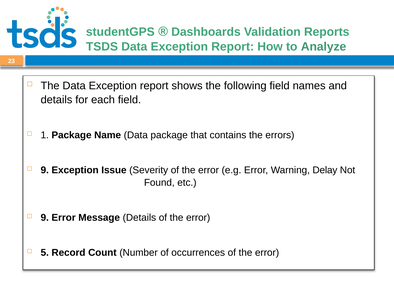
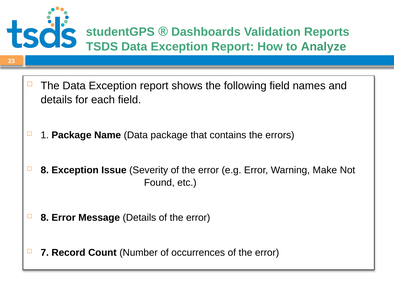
9: 9 -> 8 (45, 170)
Delay: Delay -> Make (325, 170)
9: 9 -> 8 (45, 217)
5: 5 -> 7 (45, 252)
